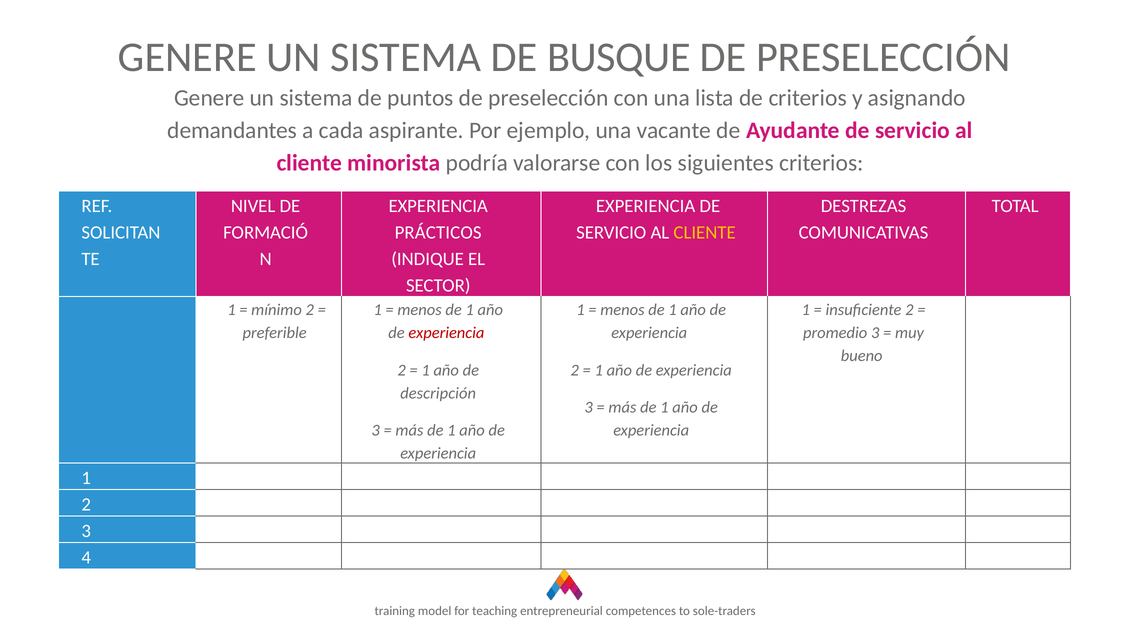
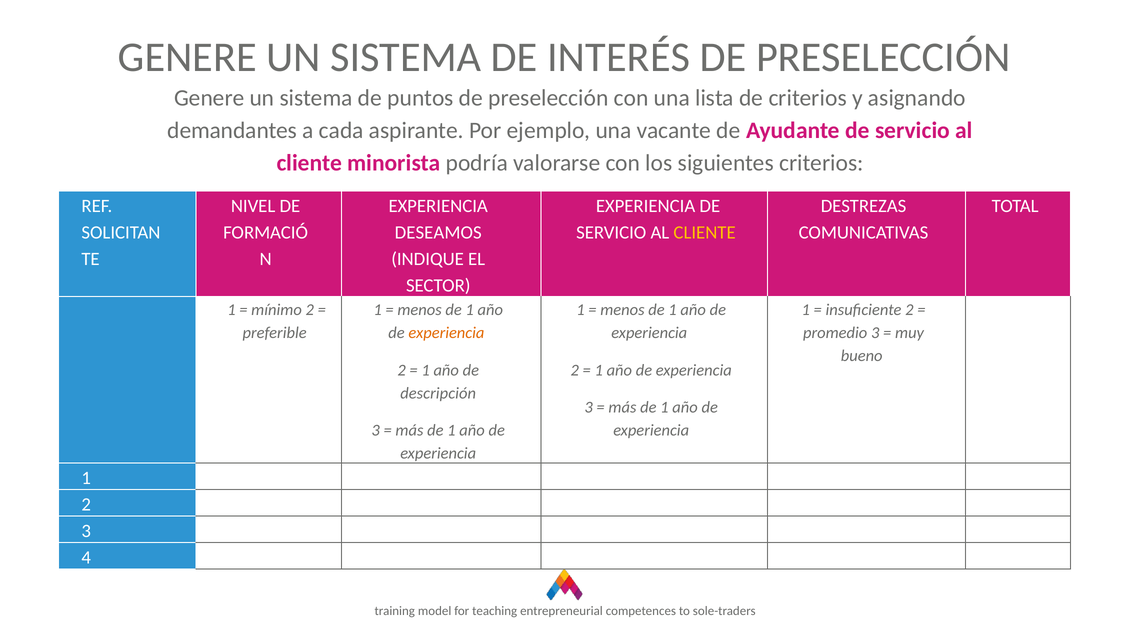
BUSQUE: BUSQUE -> INTERÉS (619, 57)
PRÁCTICOS: PRÁCTICOS -> DESEAMOS (438, 233)
experiencia colour: red -> orange (446, 333)
